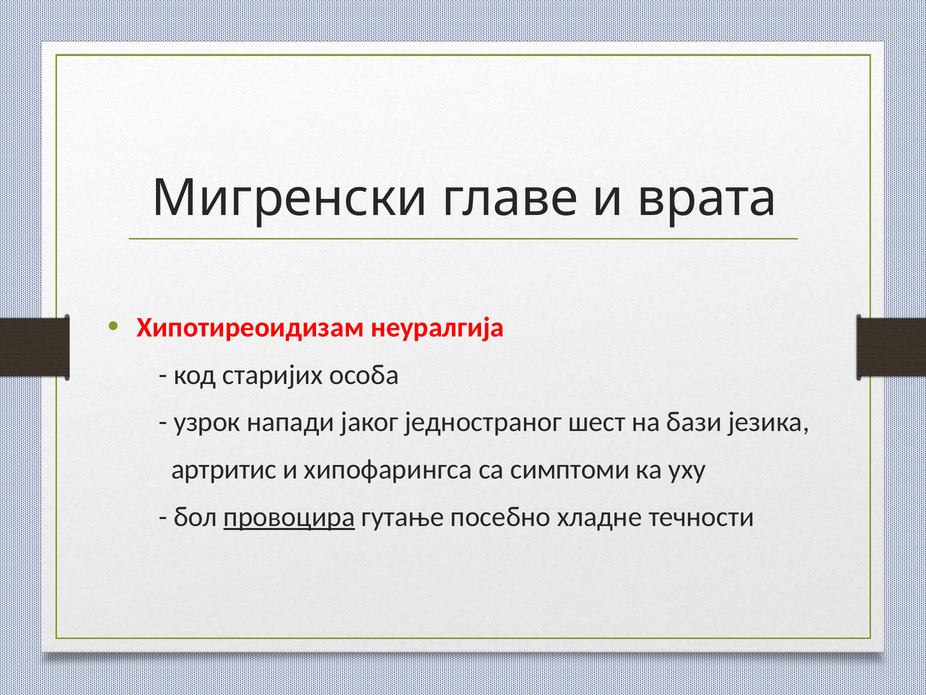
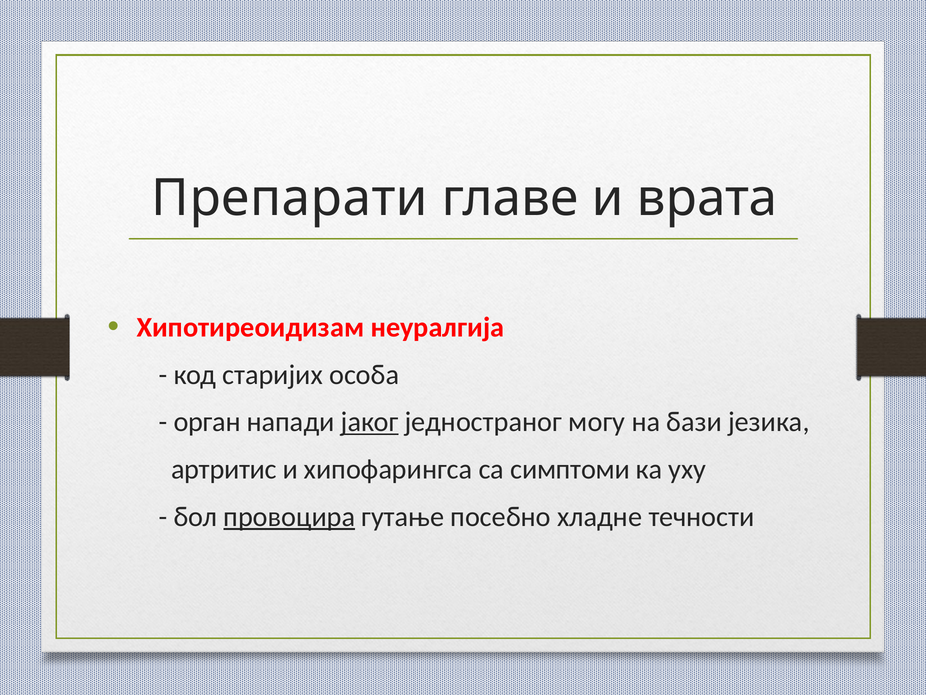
Мигренски: Мигренски -> Препарати (290, 198)
узрок: узрок -> орган (207, 422)
јаког underline: none -> present (370, 422)
шест: шест -> могу (597, 422)
